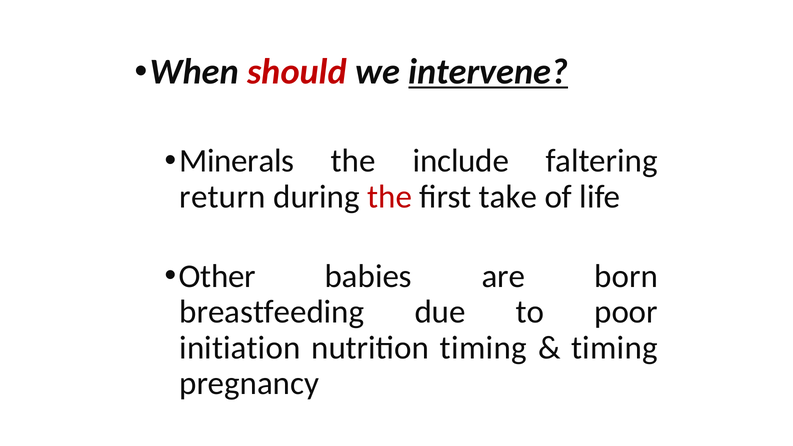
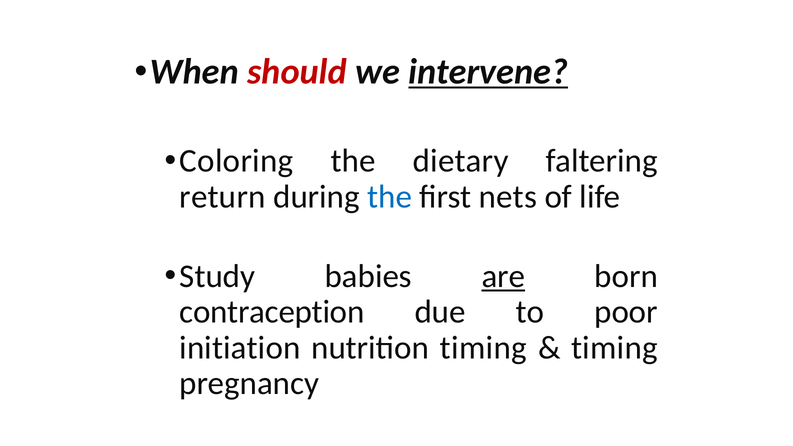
Minerals: Minerals -> Coloring (236, 161)
include: include -> dietary (461, 161)
the colour: red -> blue (390, 197)
take: take -> nets (508, 197)
Other: Other -> Study (217, 276)
are underline: none -> present (503, 276)
breastfeeding: breastfeeding -> contraception (272, 312)
